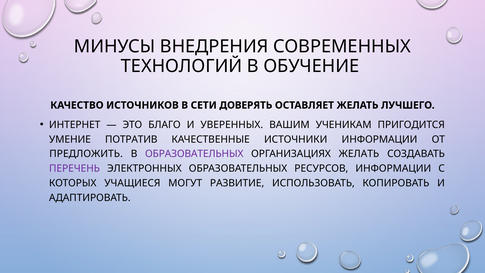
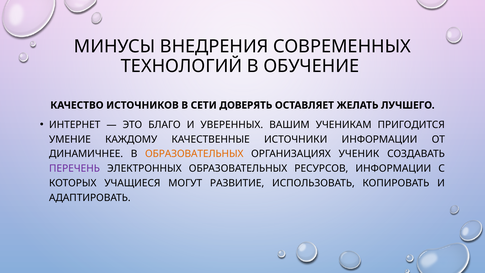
ПОТРАТИВ: ПОТРАТИВ -> КАЖДОМУ (131, 139)
ПРЕДЛОЖИТЬ: ПРЕДЛОЖИТЬ -> ДИНАМИЧНЕЕ (86, 154)
ОБРАЗОВАТЕЛЬНЫХ colour: purple -> orange (194, 154)
ОРГАНИЗАЦИЯХ ЖЕЛАТЬ: ЖЕЛАТЬ -> УЧЕНИК (359, 154)
